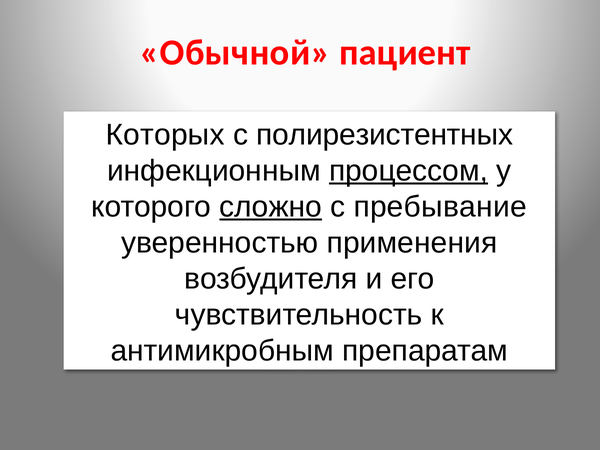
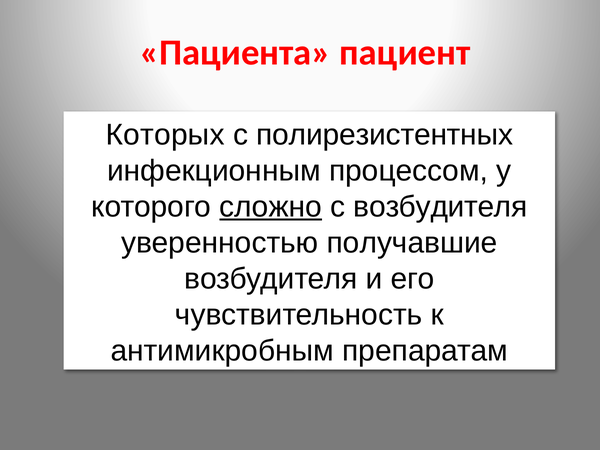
Обычной: Обычной -> Пациента (235, 52)
процессом underline: present -> none (409, 171)
с пребывание: пребывание -> возбудителя (440, 207)
применения: применения -> получавшие (412, 243)
